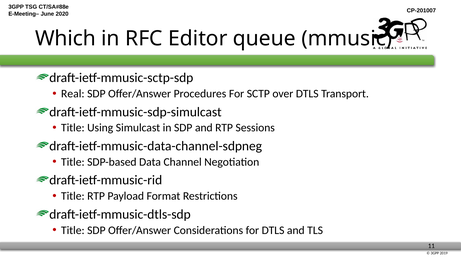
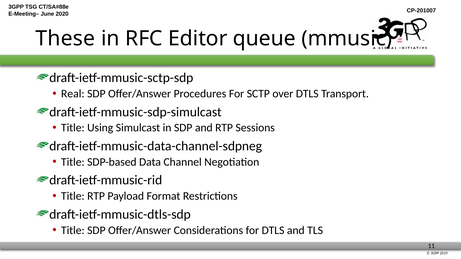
Which: Which -> These (65, 39)
